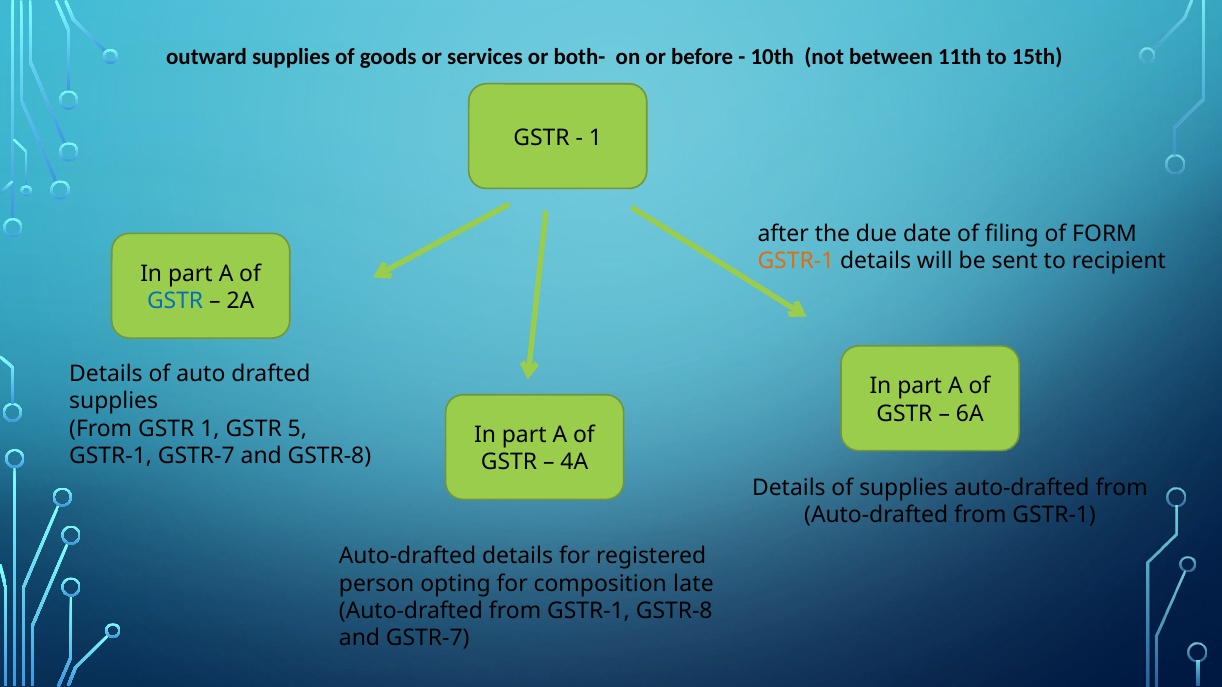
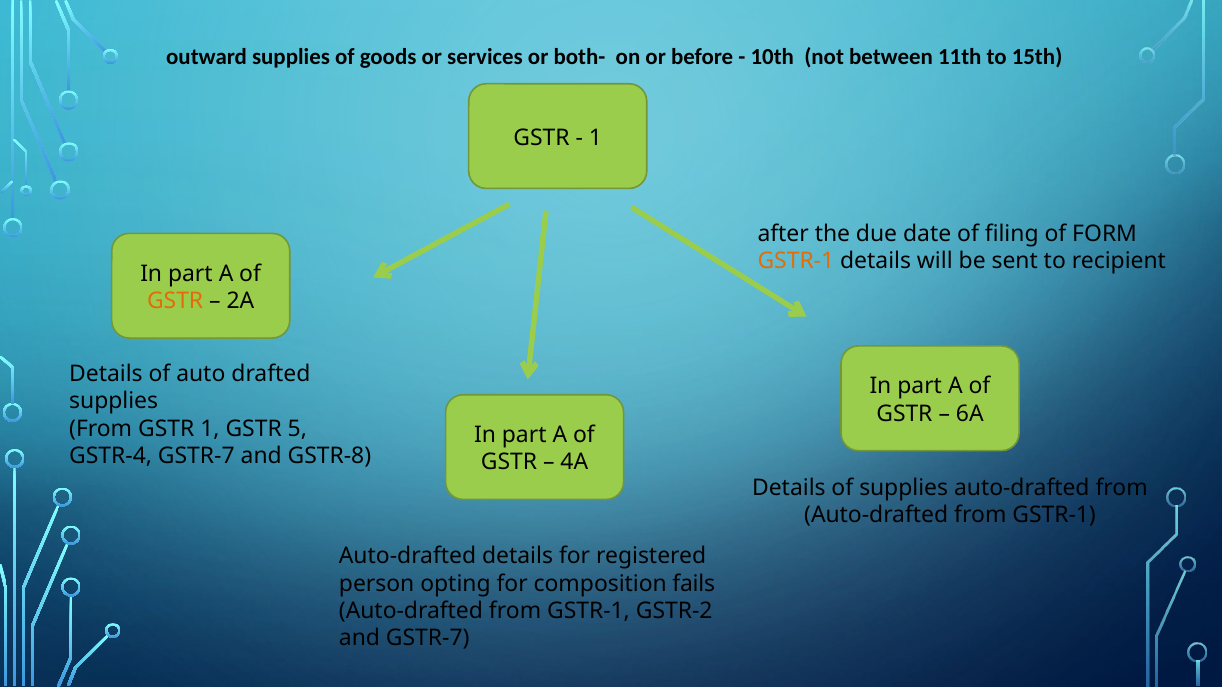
GSTR colour: blue -> orange (175, 301)
GSTR-1: GSTR-1 -> GSTR-4 (111, 456)
late: late -> fails (694, 584)
GSTR-1 GSTR-8: GSTR-8 -> GSTR-2 (674, 611)
